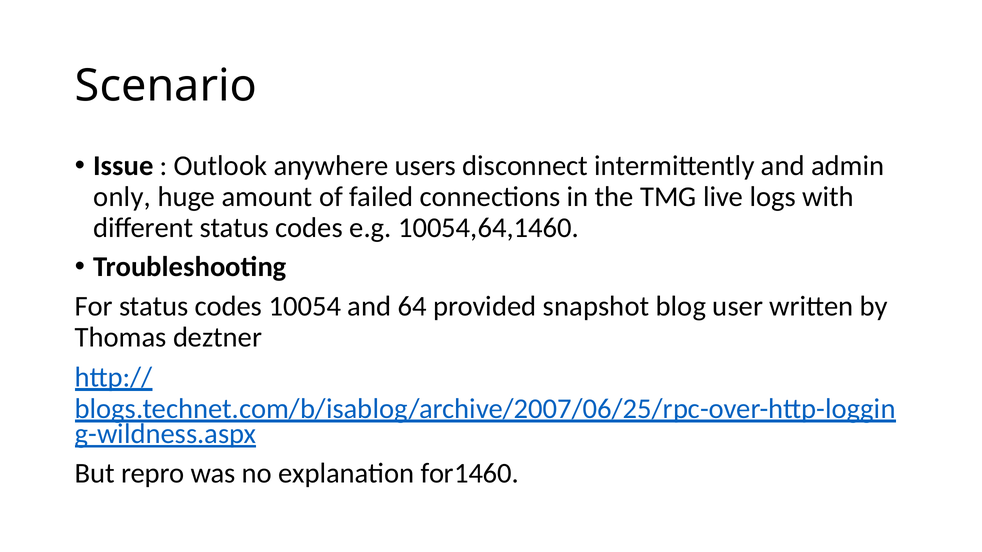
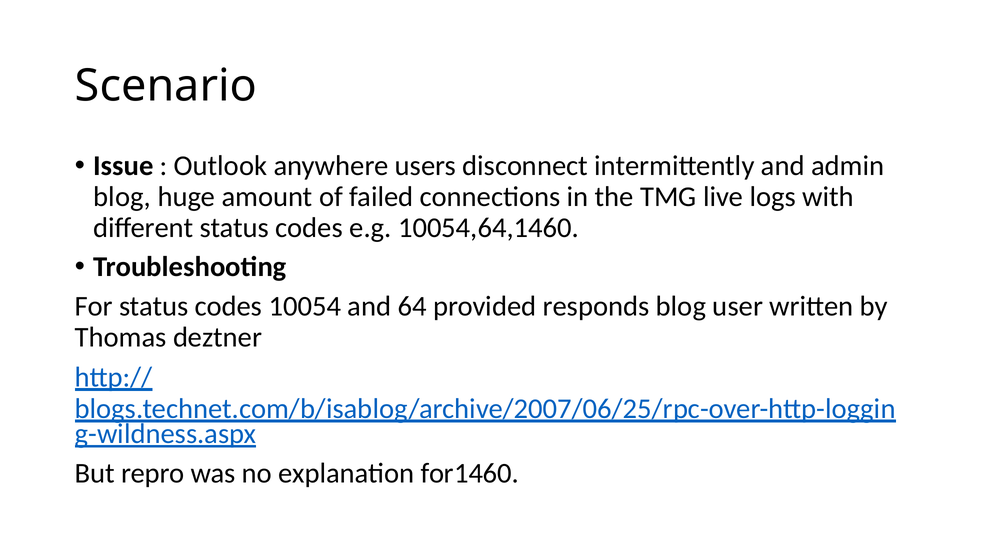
only: only -> blog (122, 197)
snapshot: snapshot -> responds (596, 307)
